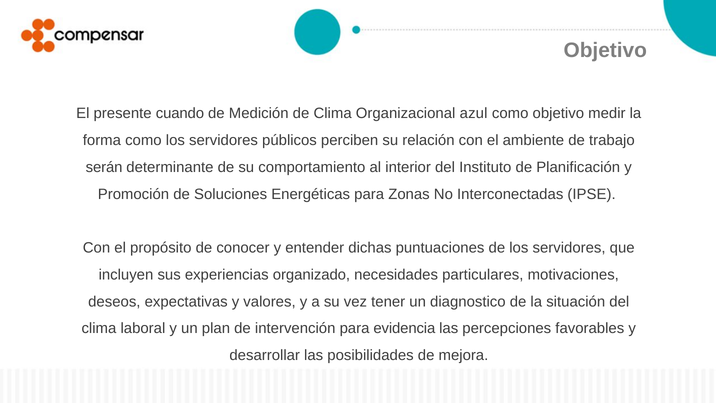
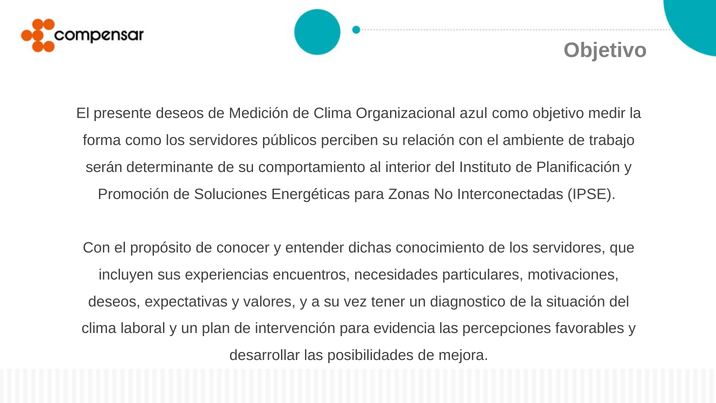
presente cuando: cuando -> deseos (180, 113)
puntuaciones: puntuaciones -> conocimiento (440, 248)
organizado: organizado -> encuentros (311, 275)
